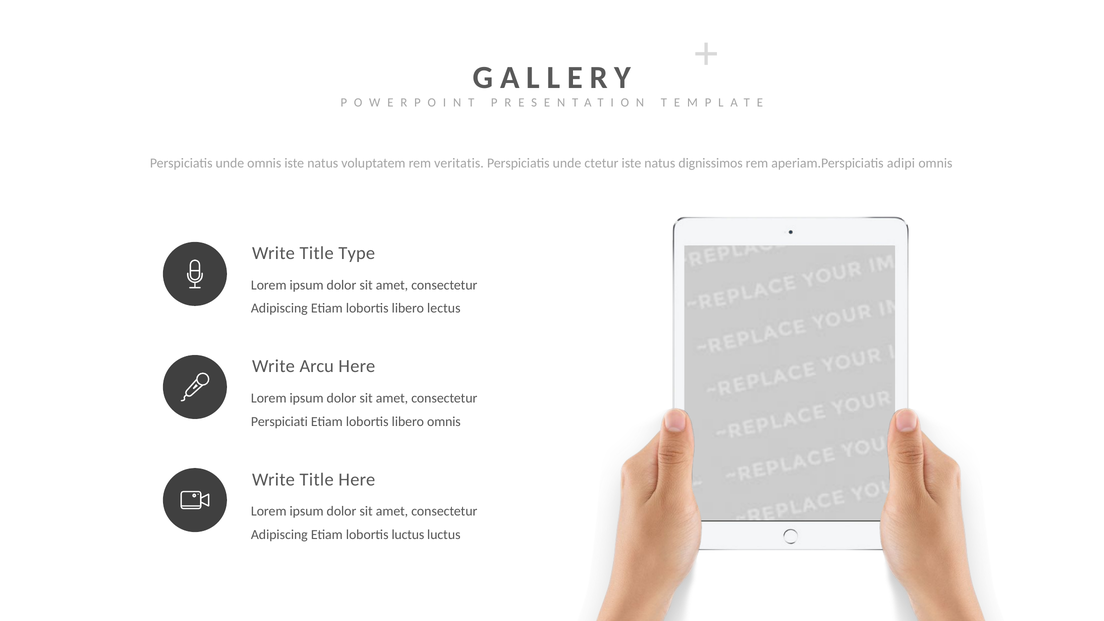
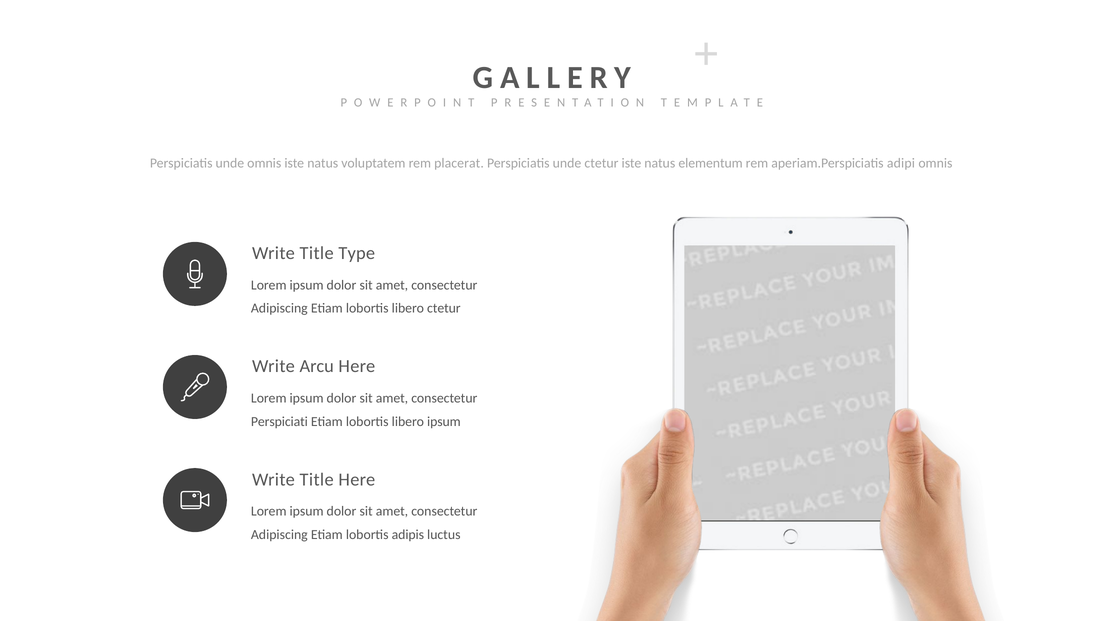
veritatis: veritatis -> placerat (459, 163)
dignissimos: dignissimos -> elementum (711, 163)
libero lectus: lectus -> ctetur (444, 308)
libero omnis: omnis -> ipsum (444, 422)
lobortis luctus: luctus -> adipis (408, 535)
